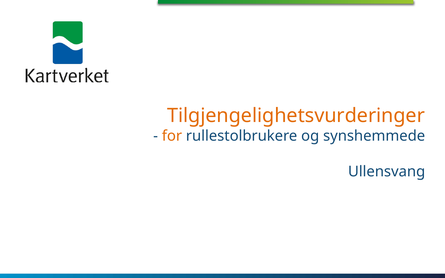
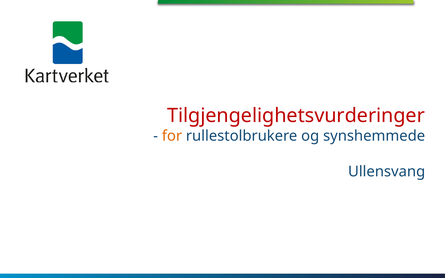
Tilgjengelighetsvurderinger colour: orange -> red (296, 116)
